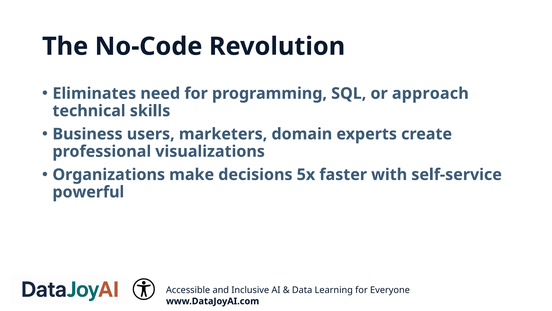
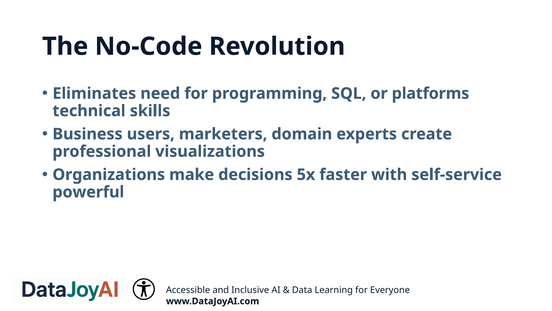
approach: approach -> platforms (430, 93)
